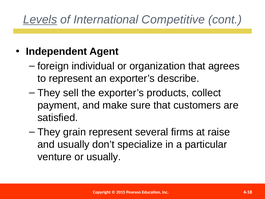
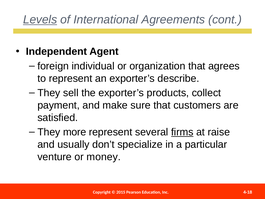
Competitive: Competitive -> Agreements (173, 20)
grain: grain -> more (75, 132)
firms underline: none -> present (182, 132)
or usually: usually -> money (104, 157)
